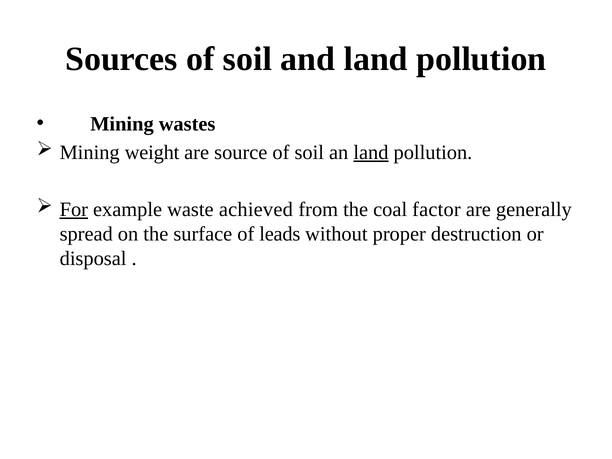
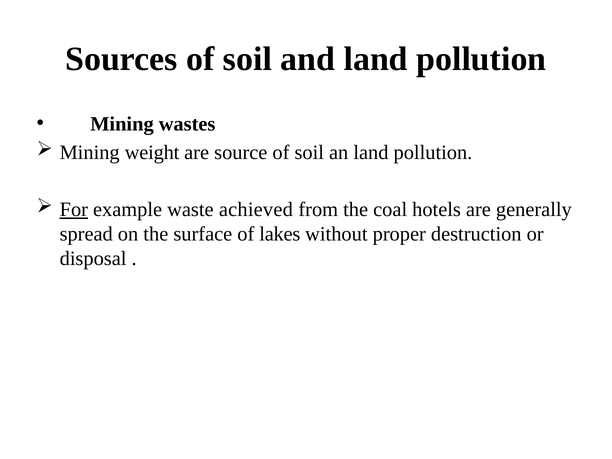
land underline: present -> none (371, 152)
factor: factor -> hotels (437, 209)
leads: leads -> lakes (280, 234)
